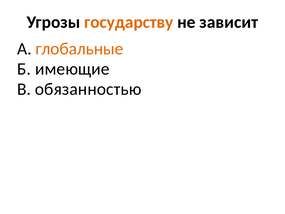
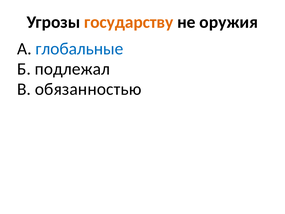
зависит: зависит -> оружия (229, 22)
глобальные colour: orange -> blue (79, 49)
имеющие: имеющие -> подлежал (72, 69)
